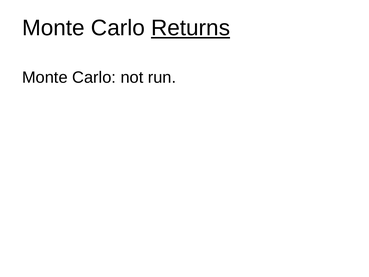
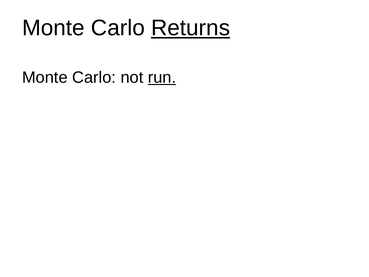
run underline: none -> present (162, 77)
